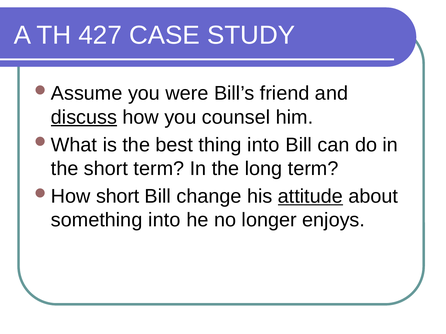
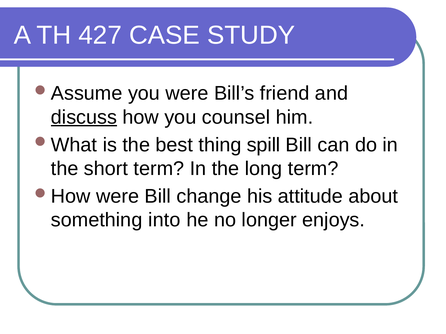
thing into: into -> spill (264, 145)
short: short -> were (118, 197)
attitude underline: present -> none (310, 197)
